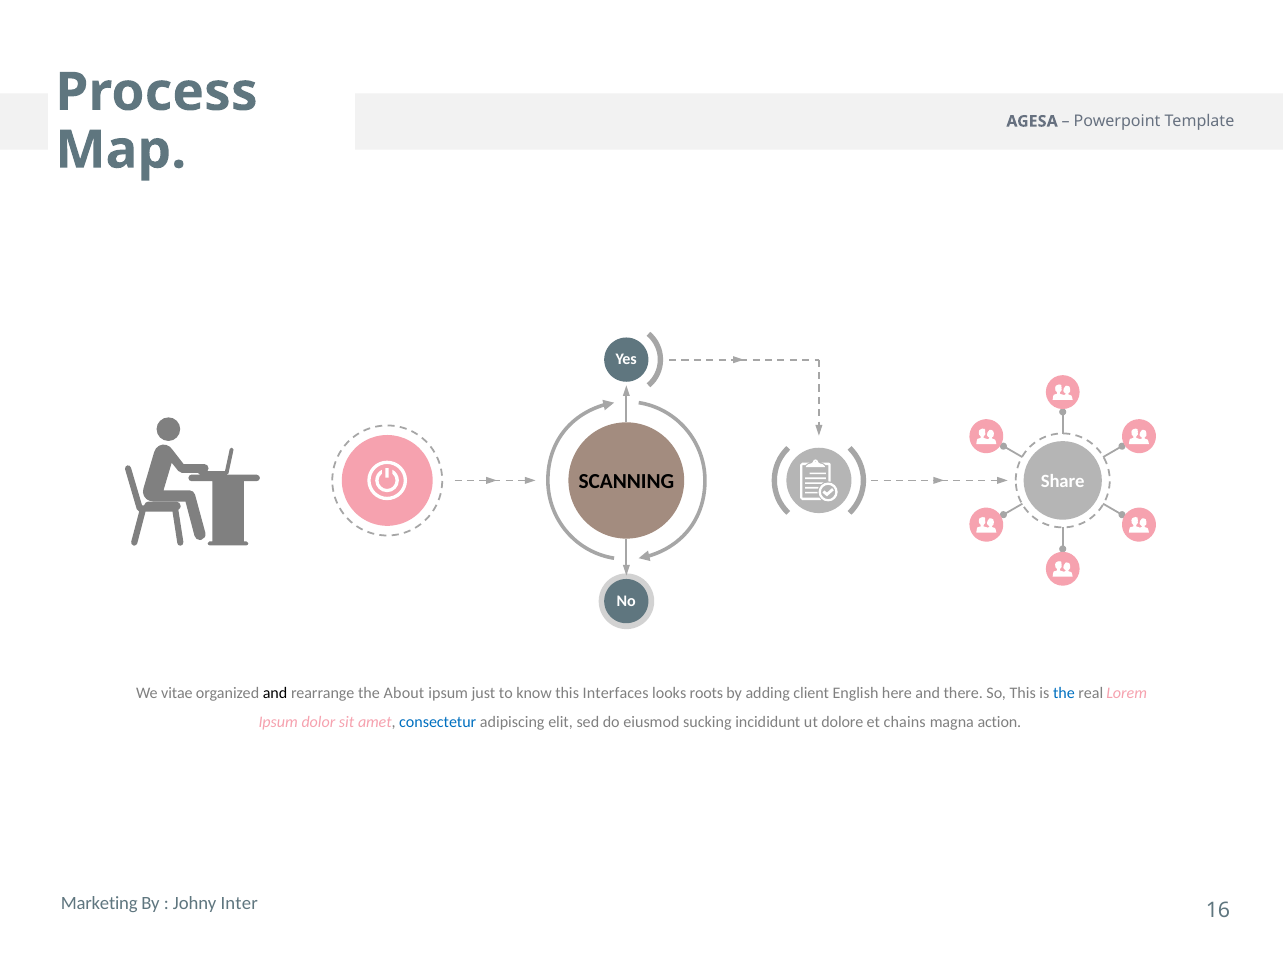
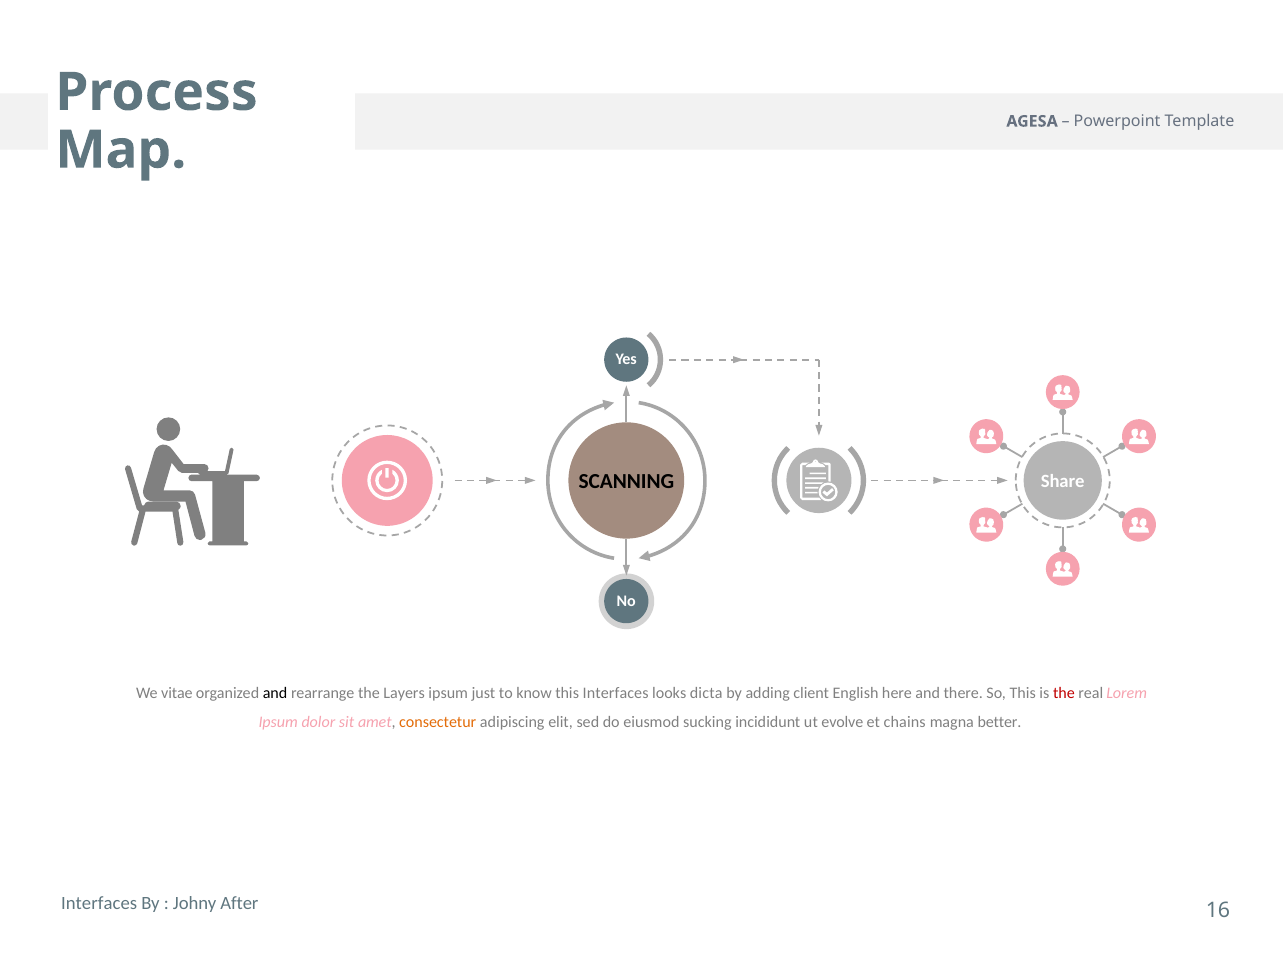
About: About -> Layers (404, 693)
roots: roots -> dicta (706, 693)
the colour: blue -> red (1064, 693)
consectetur colour: blue -> orange (438, 722)
dolore: dolore -> evolve (842, 722)
action: action -> better (999, 722)
Marketing: Marketing -> Interfaces (99, 903)
Inter: Inter -> After (239, 903)
